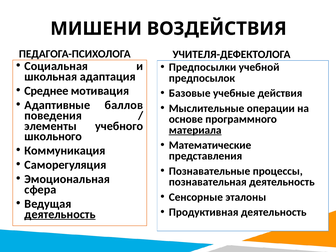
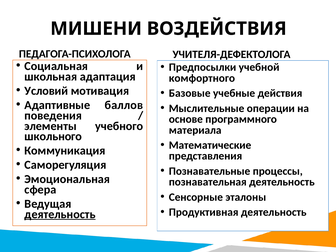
предпосылок: предпосылок -> комфортного (202, 78)
Среднее: Среднее -> Условий (46, 91)
материала underline: present -> none (195, 130)
